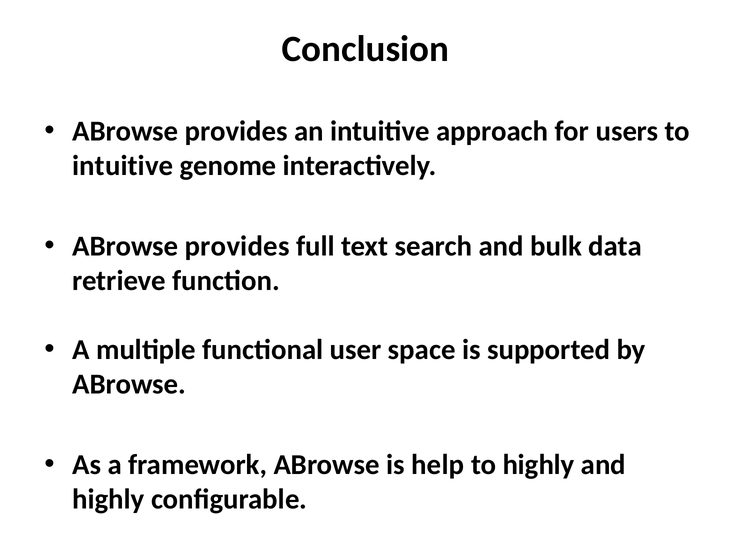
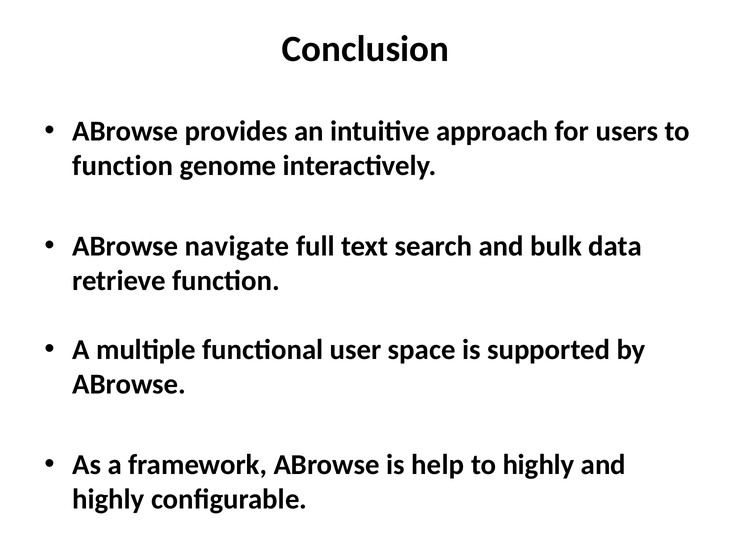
intuitive: intuitive -> function (123, 166)
provides: provides -> navigate (237, 247)
